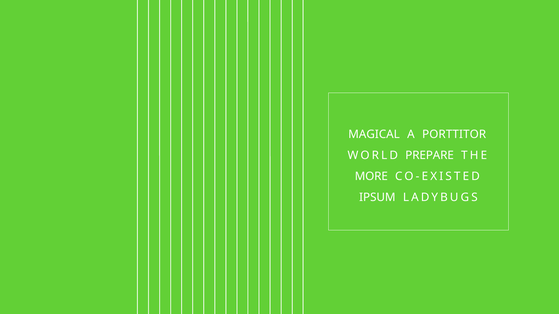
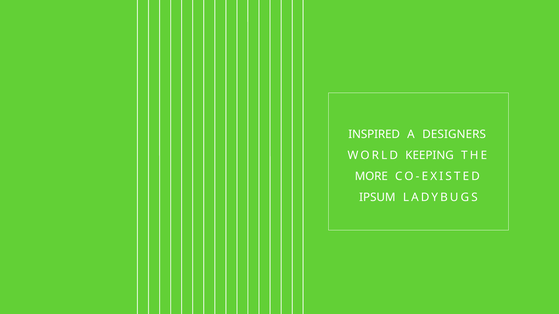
MAGICAL: MAGICAL -> INSPIRED (374, 135)
PORTTITOR: PORTTITOR -> DESIGNERS (454, 135)
PREPARE: PREPARE -> KEEPING (430, 156)
